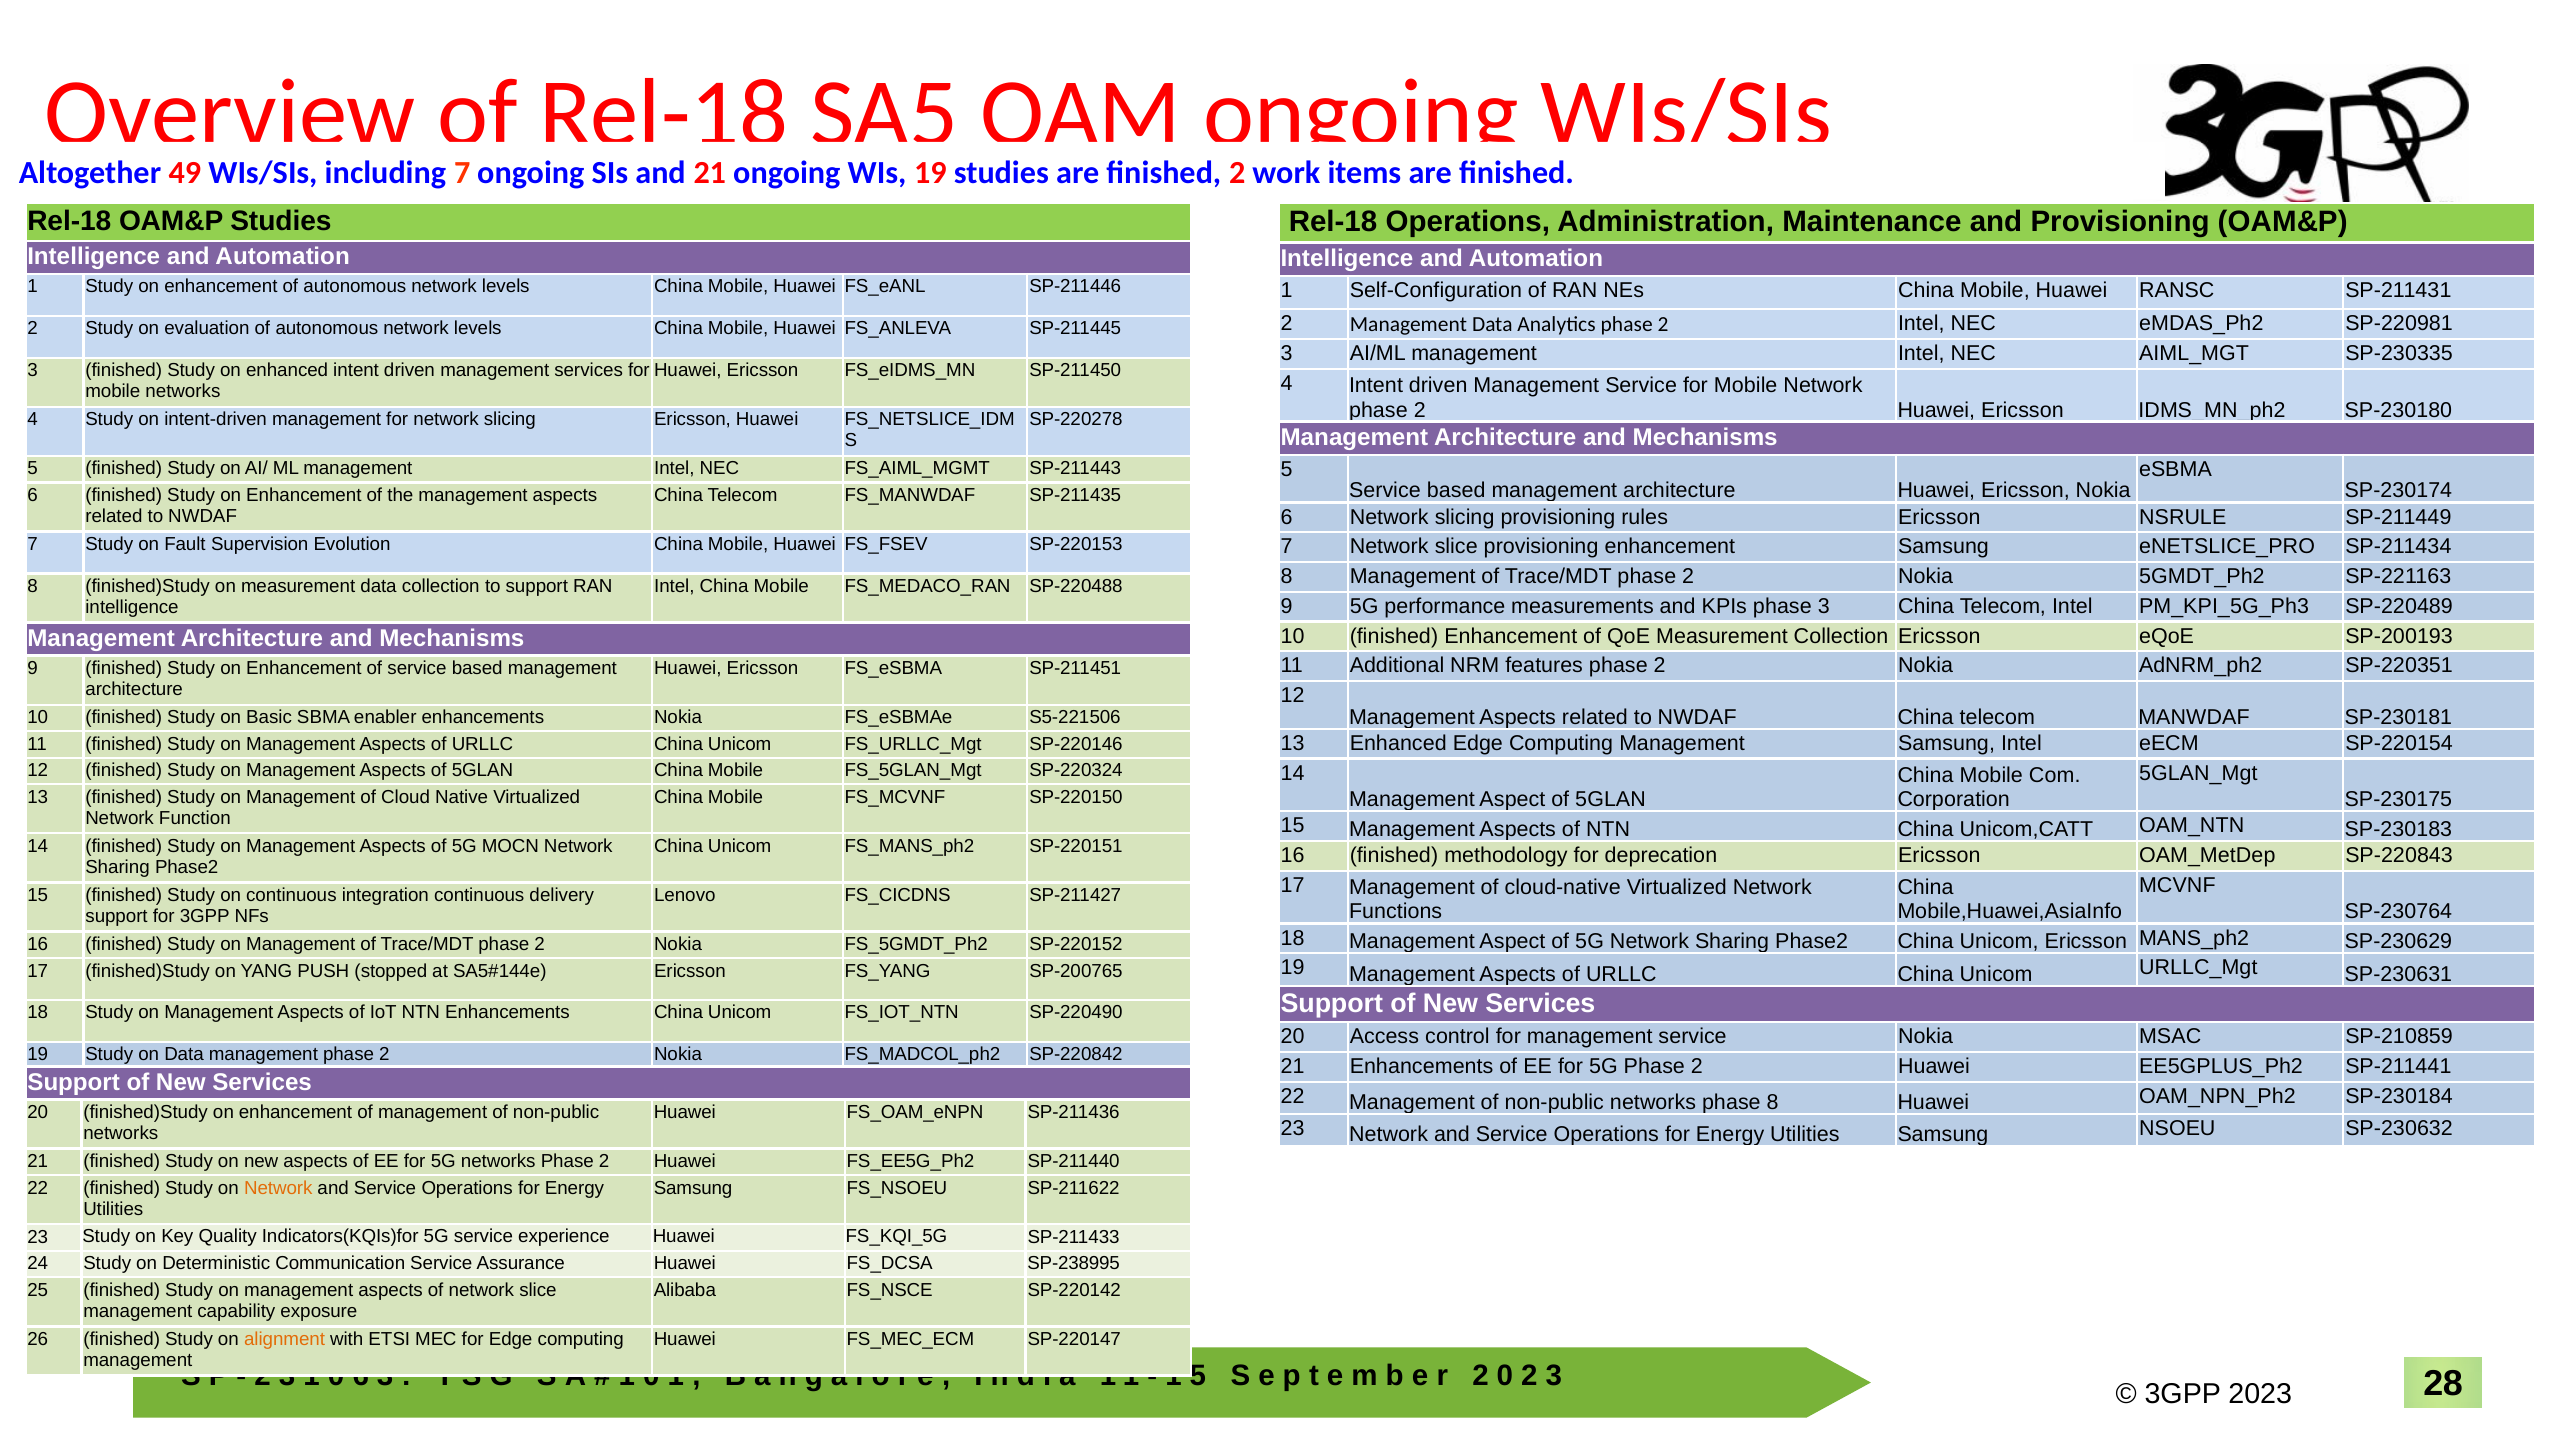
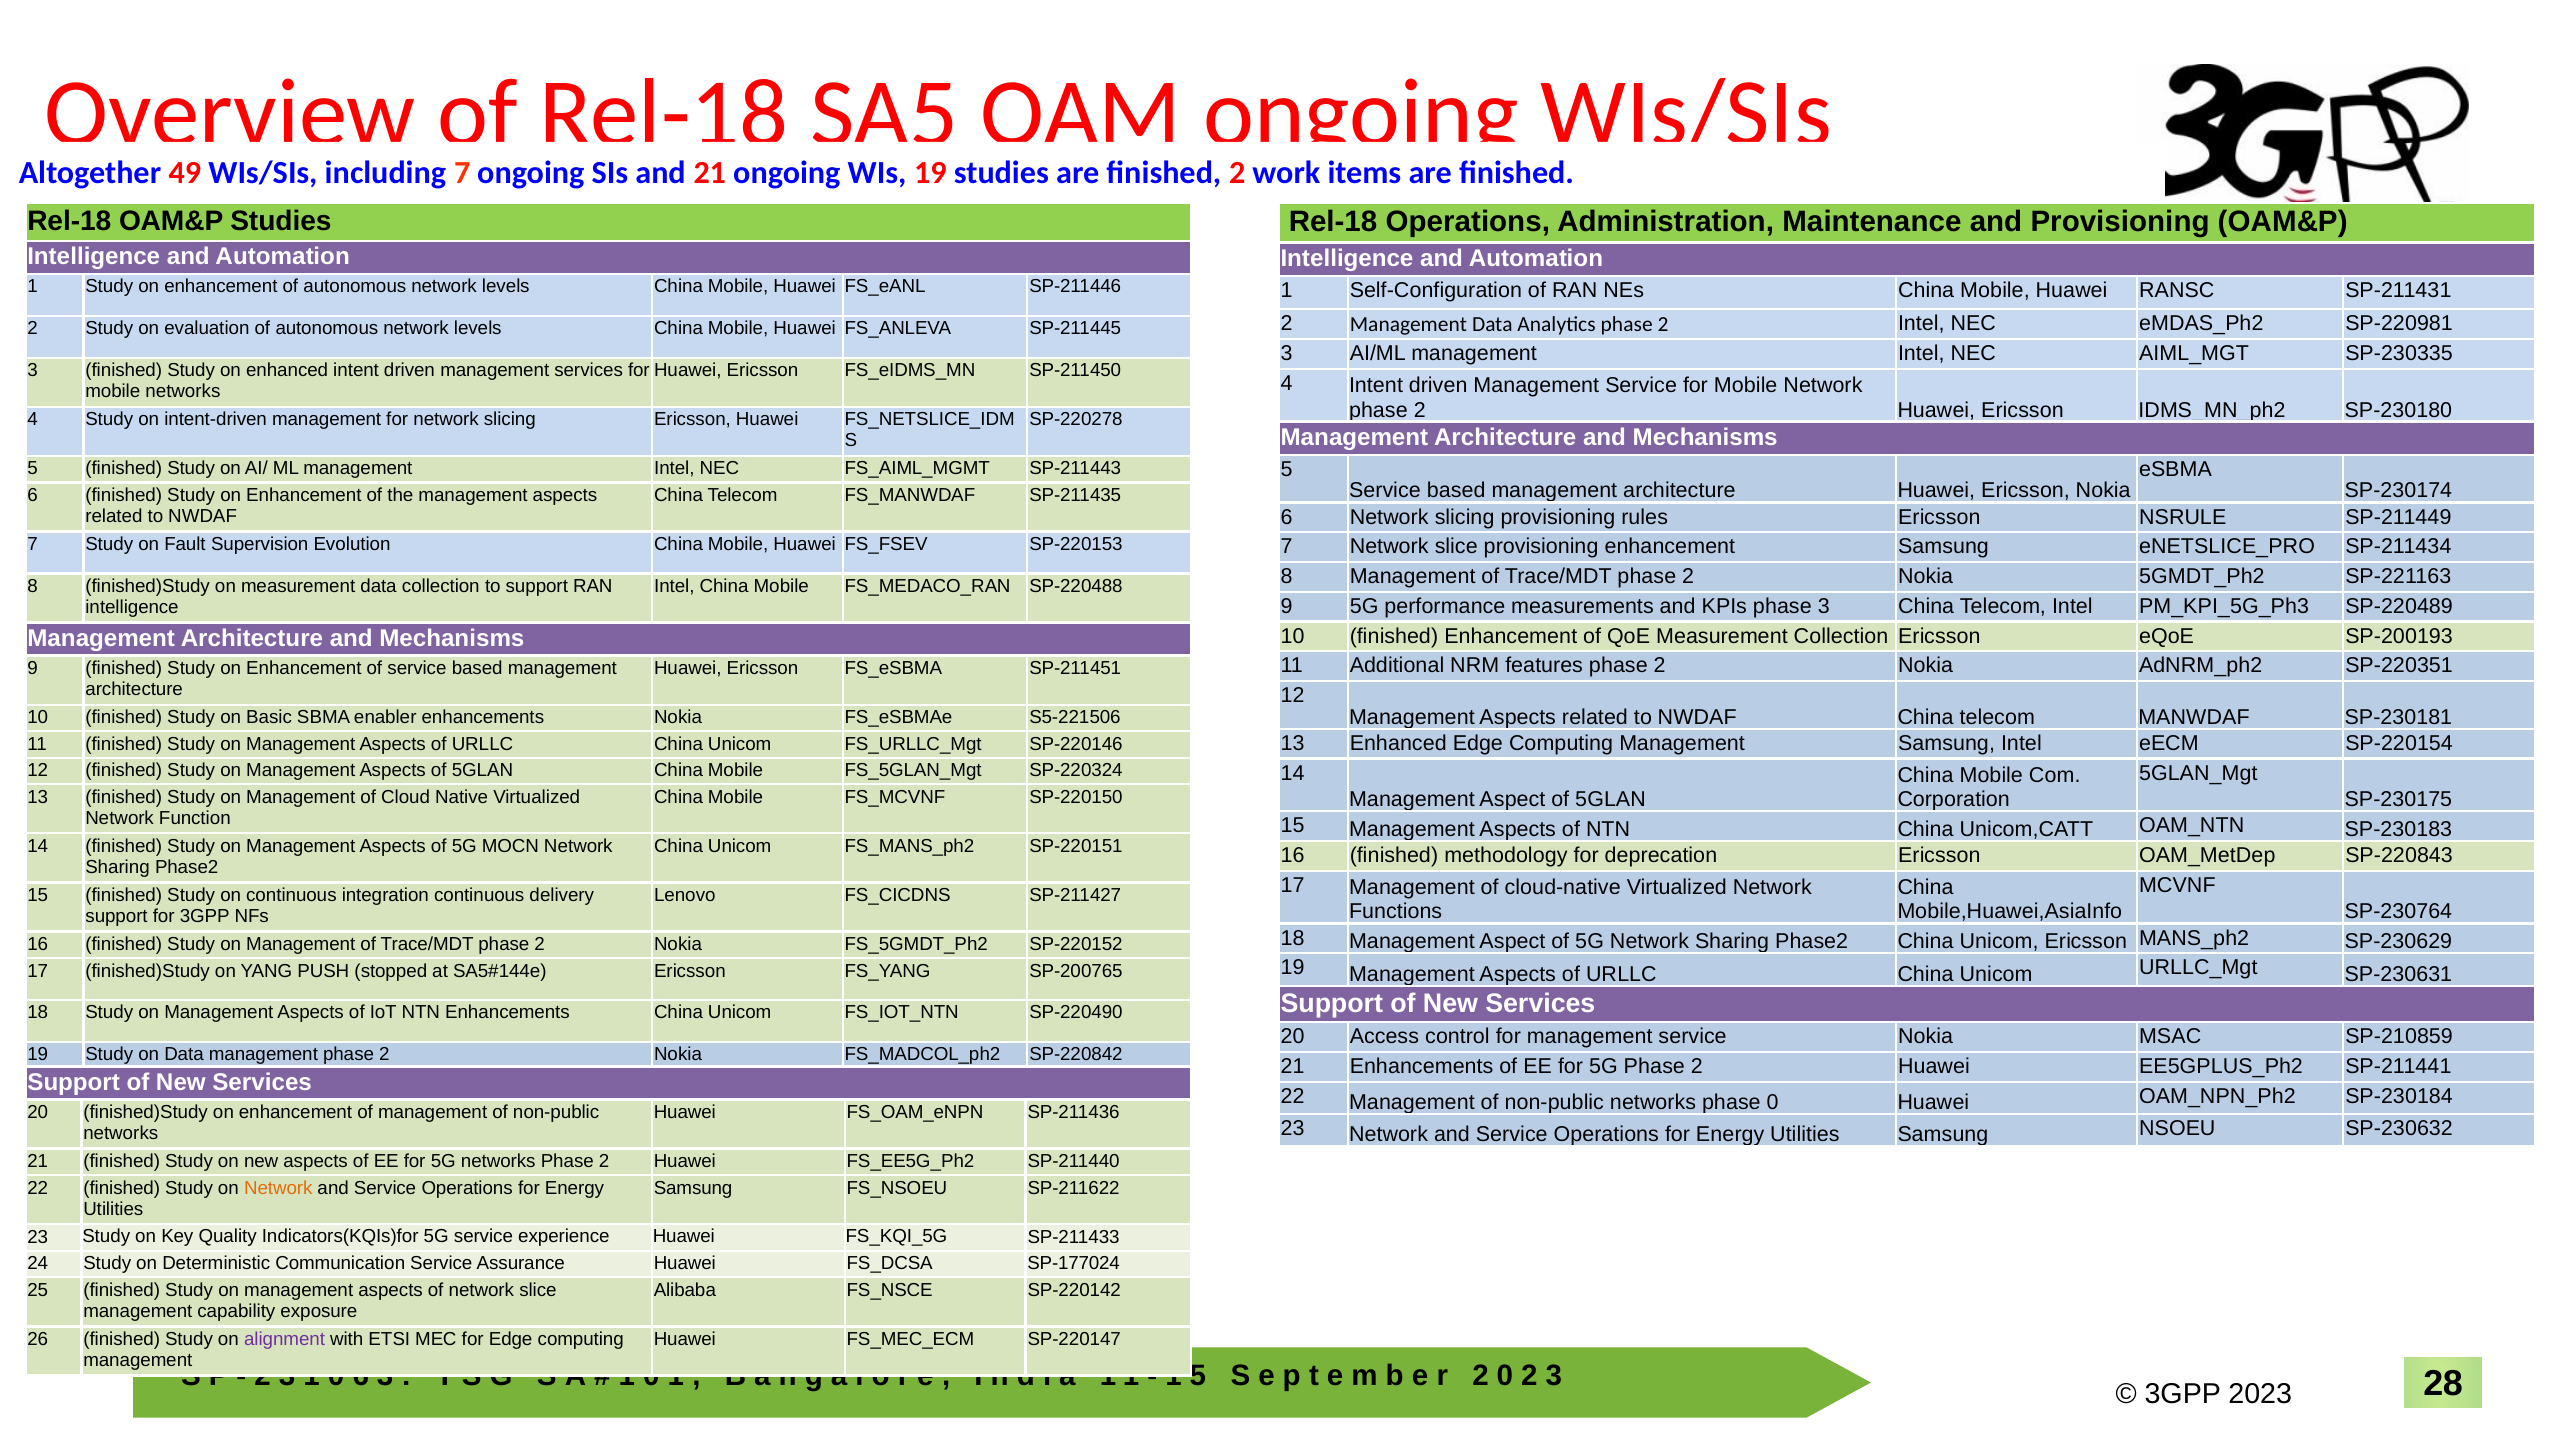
phase 8: 8 -> 0 (1773, 1102)
SP-238995: SP-238995 -> SP-177024 (1074, 1264)
alignment colour: orange -> purple (285, 1339)
